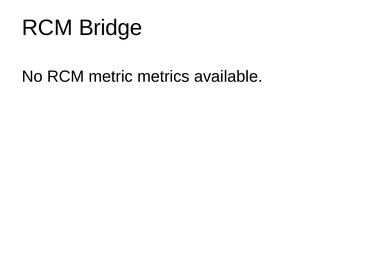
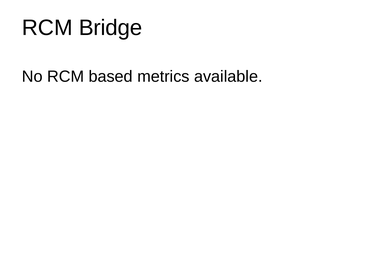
metric: metric -> based (111, 77)
